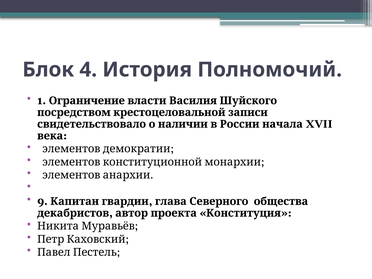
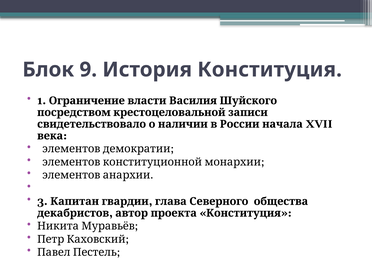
4: 4 -> 9 (88, 70)
История Полномочий: Полномочий -> Конституция (270, 70)
9: 9 -> 3 (42, 201)
